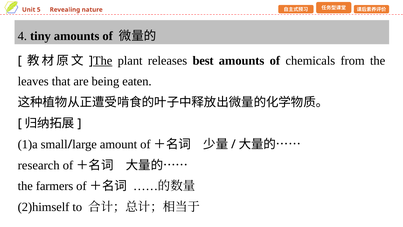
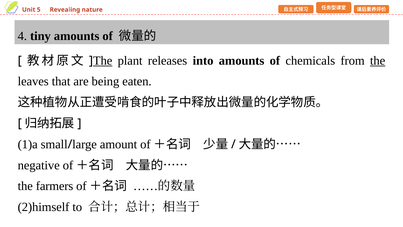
best: best -> into (203, 60)
the underline: none -> present (378, 60)
research: research -> negative (39, 165)
